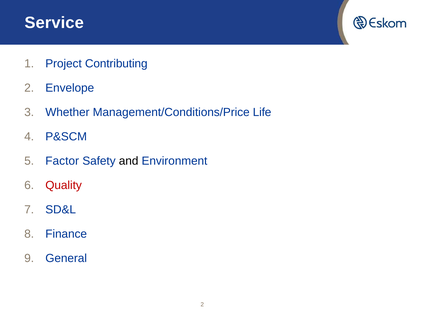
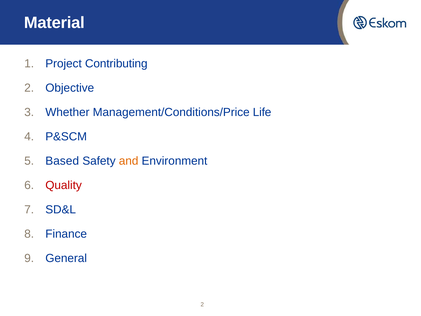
Service: Service -> Material (54, 23)
Envelope: Envelope -> Objective (70, 88)
Factor: Factor -> Based (62, 161)
and colour: black -> orange (129, 161)
